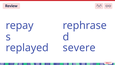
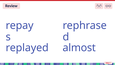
severe: severe -> almost (79, 48)
